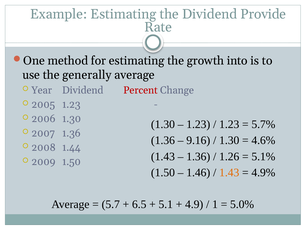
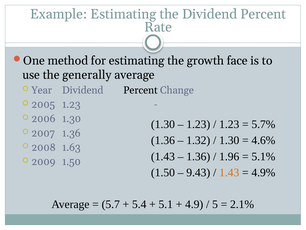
the Dividend Provide: Provide -> Percent (263, 14)
into: into -> face (237, 61)
Percent colour: red -> black (140, 90)
9.16: 9.16 -> 1.32 (198, 140)
1.44: 1.44 -> 1.63 (71, 147)
1.26: 1.26 -> 1.96 (229, 156)
1.46: 1.46 -> 9.43 (198, 172)
6.5: 6.5 -> 5.4 (139, 204)
1: 1 -> 5 (215, 204)
5.0%: 5.0% -> 2.1% (242, 204)
